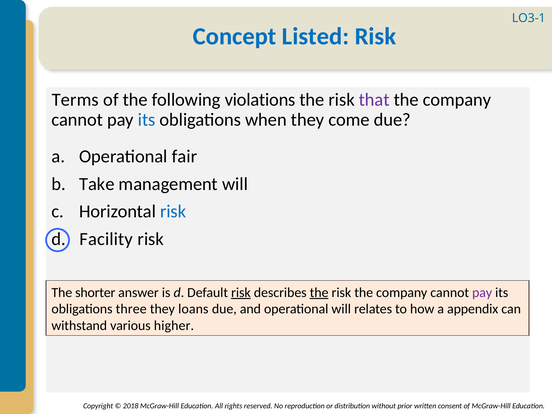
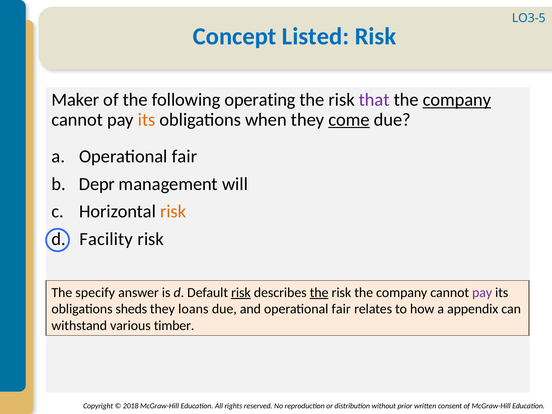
LO3-1: LO3-1 -> LO3-5 (529, 18)
Terms: Terms -> Maker (75, 100)
violations: violations -> operating (260, 100)
company underline: none -> present (457, 100)
its colour: blue -> orange (147, 120)
come underline: none -> present (349, 120)
Take: Take -> Depr (97, 184)
risk colour: blue -> orange (173, 211)
shorter: shorter -> specify (95, 293)
three: three -> sheds (131, 309)
and operational will: will -> fair (341, 309)
higher: higher -> timber (174, 326)
